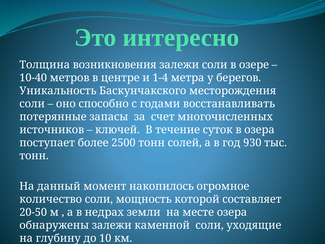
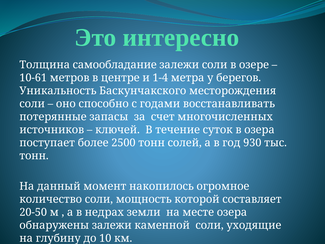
возникновения: возникновения -> самообладание (115, 65)
10-40: 10-40 -> 10-61 (33, 78)
